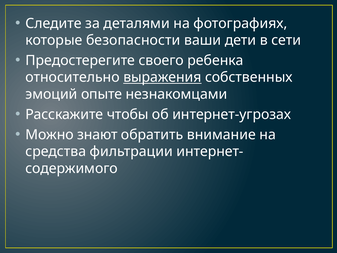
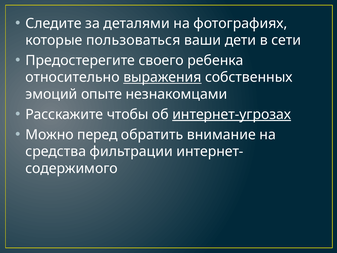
безопасности: безопасности -> пользоваться (133, 40)
интернет-угрозах underline: none -> present (232, 114)
знают: знают -> перед (97, 135)
